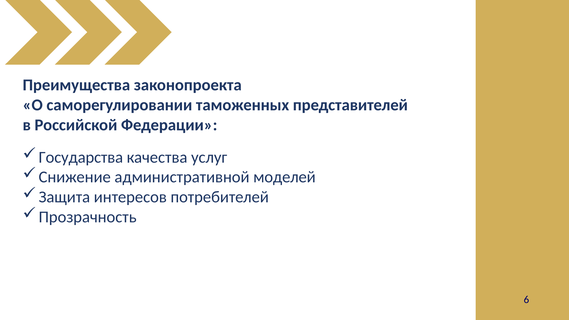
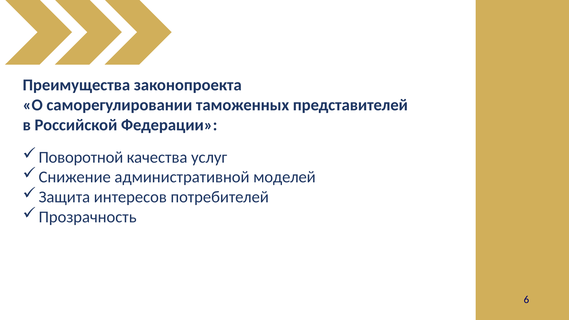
Государства: Государства -> Поворотной (81, 157)
